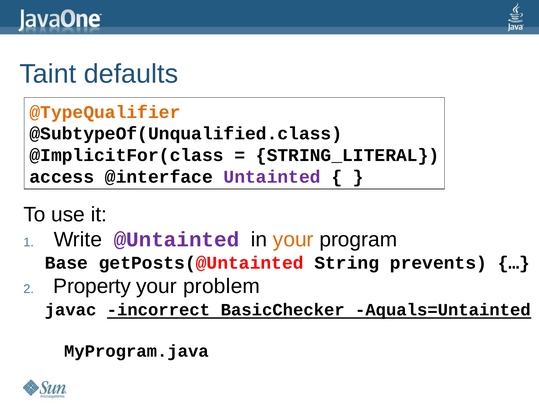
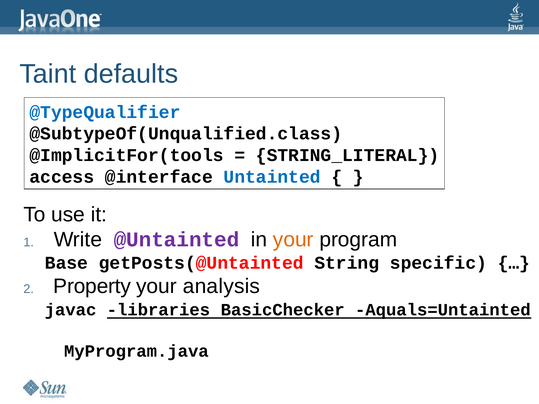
@TypeQualifier colour: orange -> blue (105, 112)
@ImplicitFor(class: @ImplicitFor(class -> @ImplicitFor(tools (127, 155)
Untainted colour: purple -> blue (272, 177)
prevents: prevents -> specific (438, 263)
problem: problem -> analysis (222, 287)
incorrect: incorrect -> libraries (159, 310)
